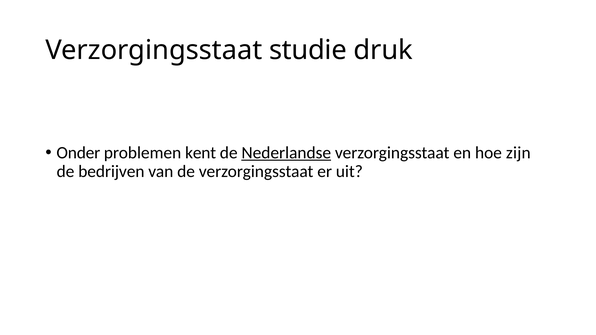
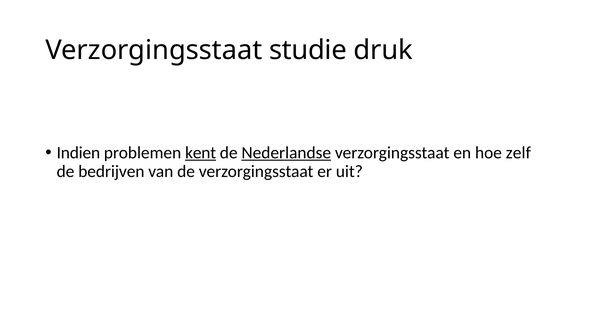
Onder: Onder -> Indien (78, 153)
kent underline: none -> present (201, 153)
zijn: zijn -> zelf (518, 153)
